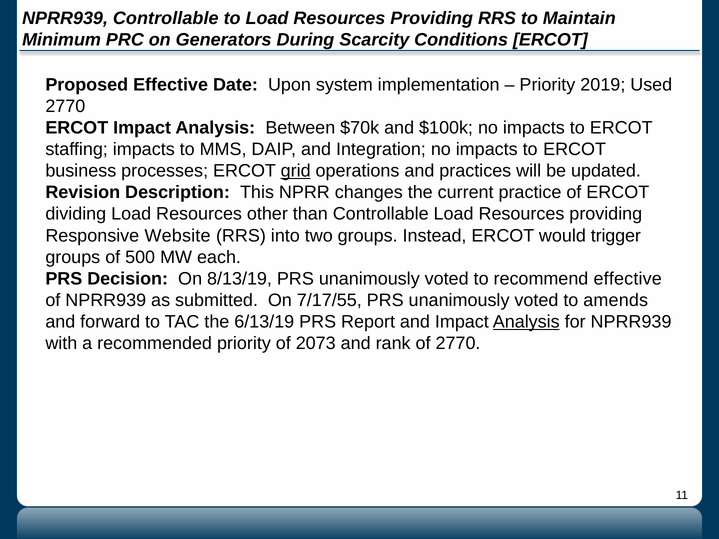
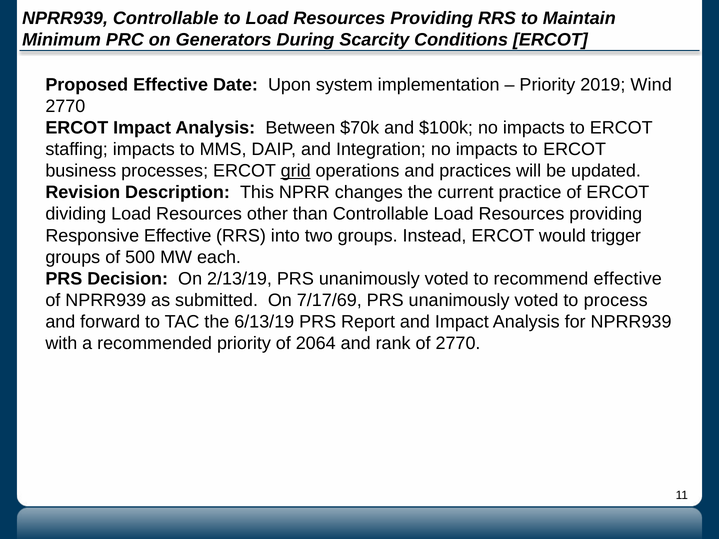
Used: Used -> Wind (651, 85)
Responsive Website: Website -> Effective (178, 236)
8/13/19: 8/13/19 -> 2/13/19 (240, 279)
7/17/55: 7/17/55 -> 7/17/69 (329, 300)
amends: amends -> process (616, 300)
Analysis underline: present -> none (526, 322)
2073: 2073 -> 2064 (316, 344)
